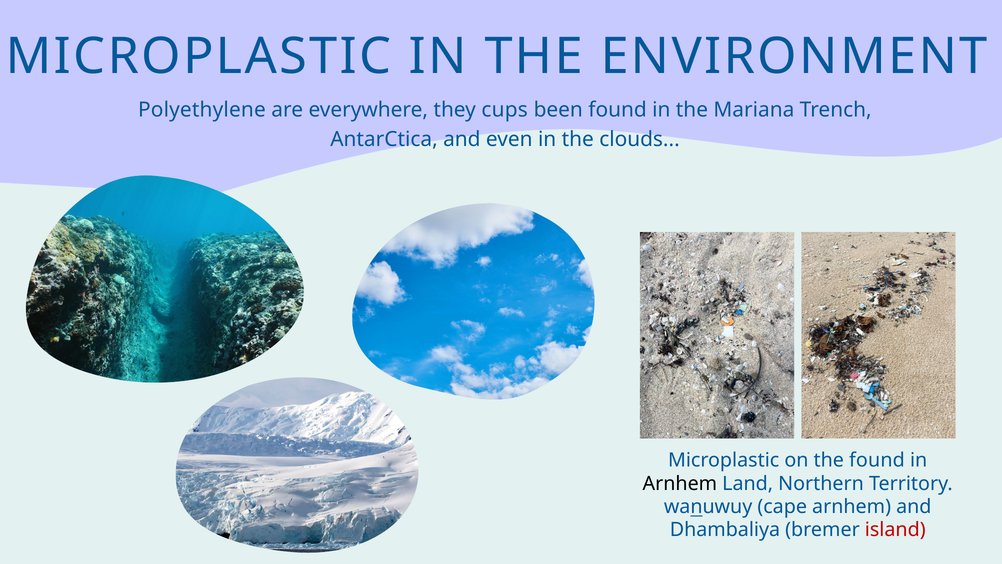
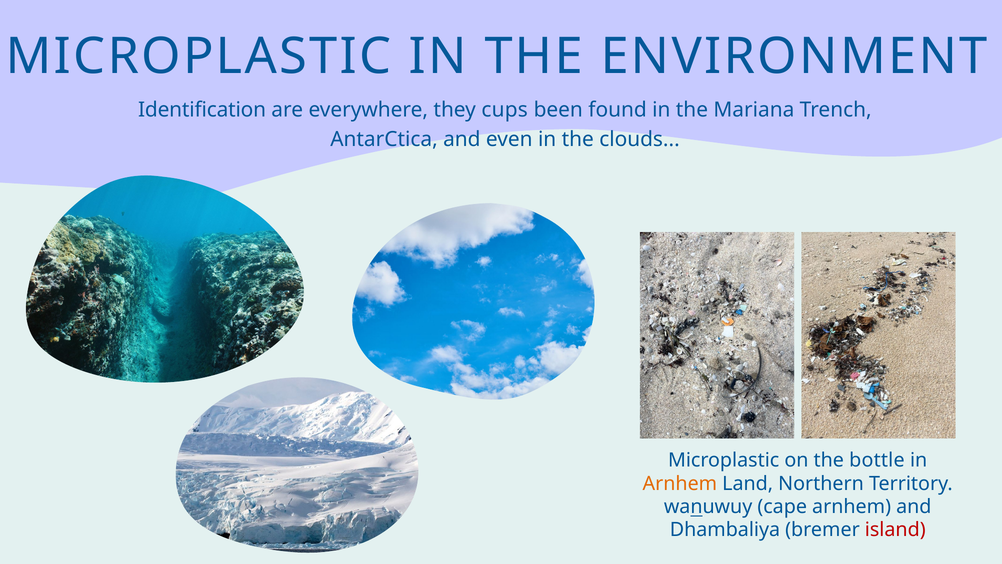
Polyethylene: Polyethylene -> Identification (202, 110)
the found: found -> bottle (877, 460)
Arnhem colour: black -> orange (680, 483)
